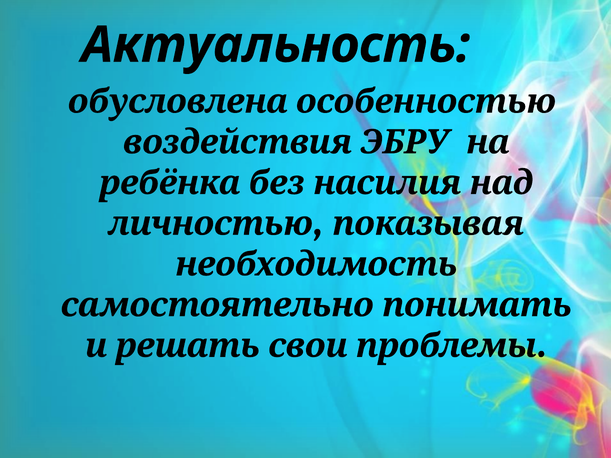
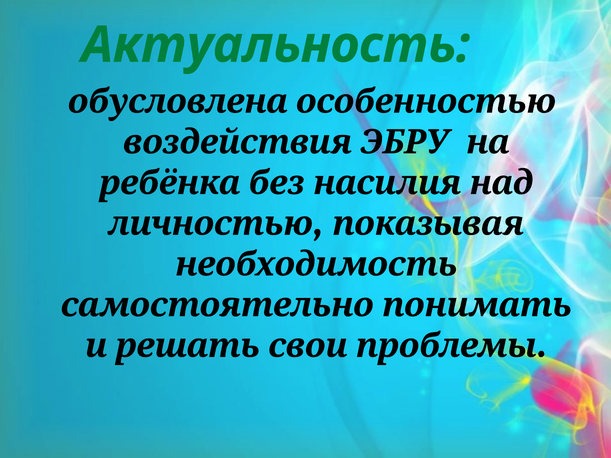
Актуальность colour: black -> green (276, 45)
